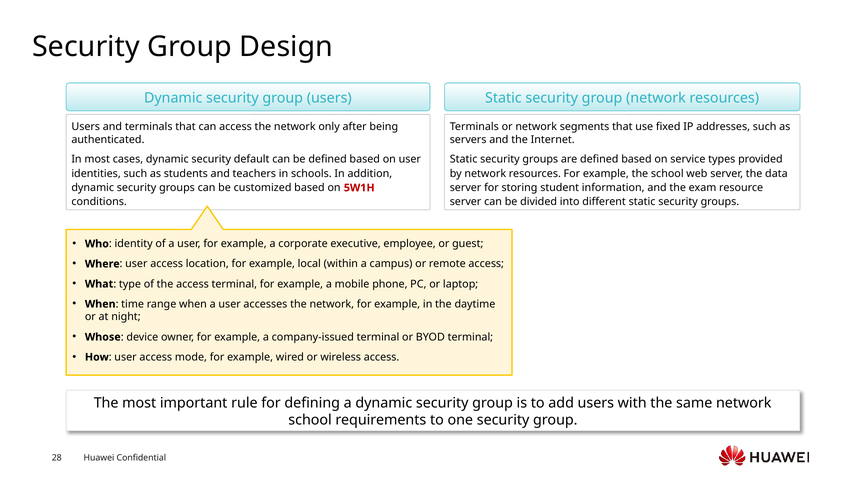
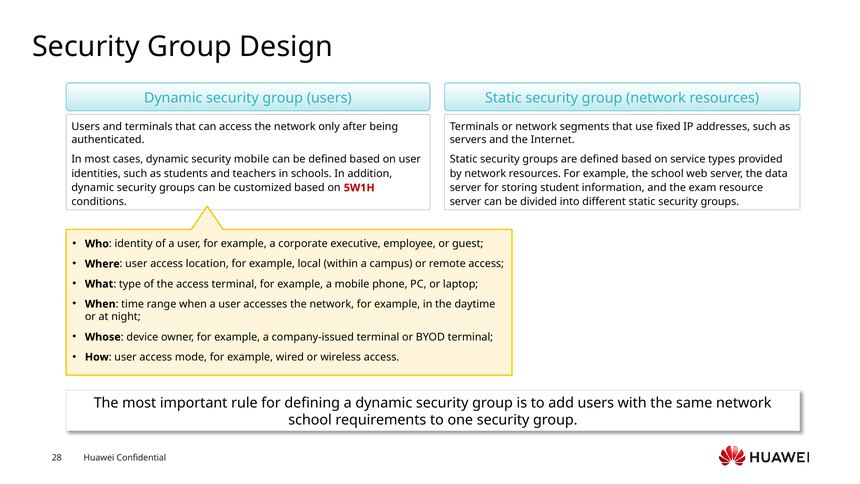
security default: default -> mobile (252, 159)
